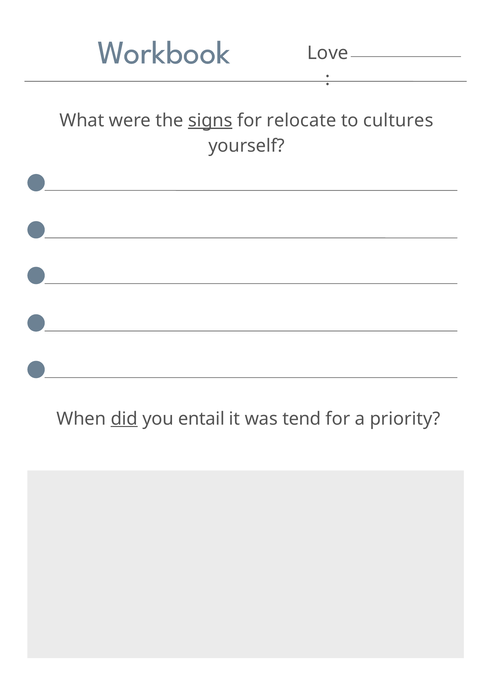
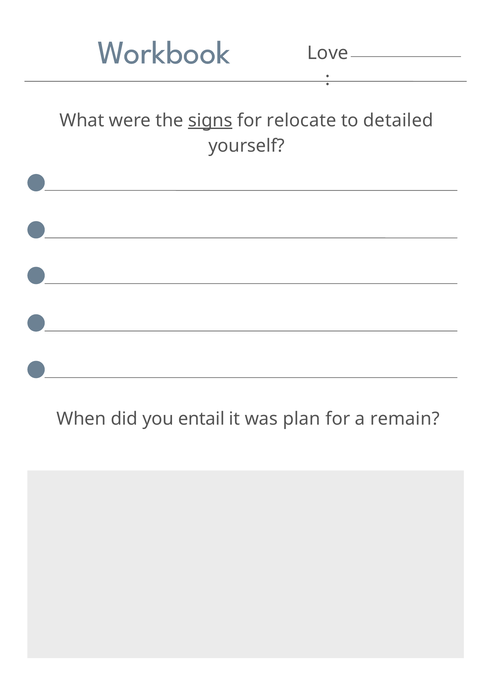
cultures: cultures -> detailed (398, 121)
did underline: present -> none (124, 419)
tend: tend -> plan (302, 419)
priority: priority -> remain (405, 419)
